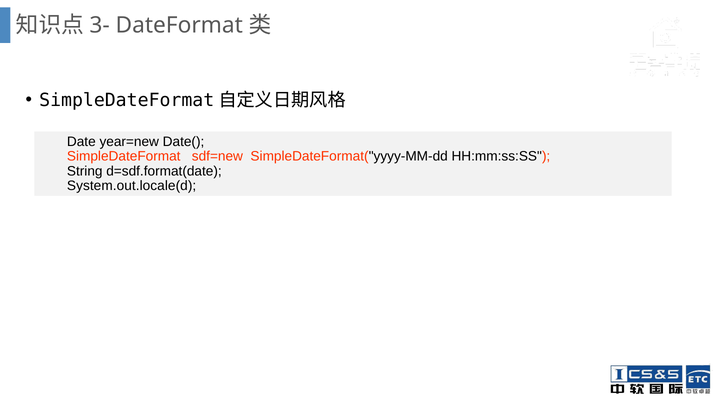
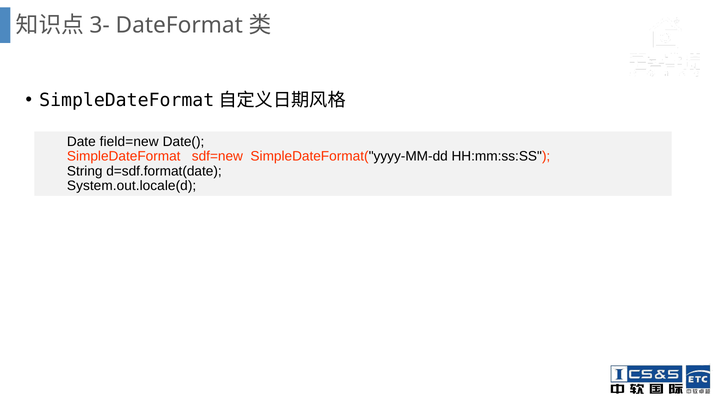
year=new: year=new -> field=new (129, 142)
